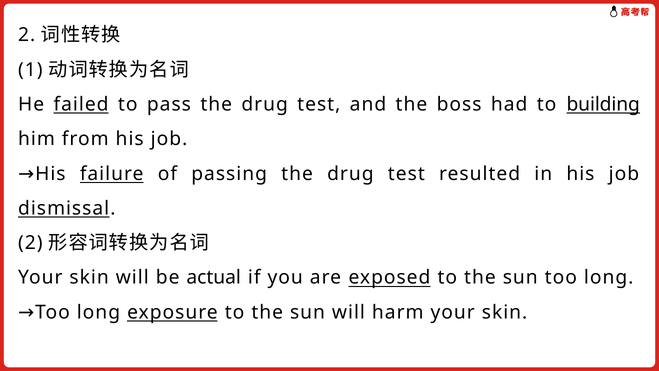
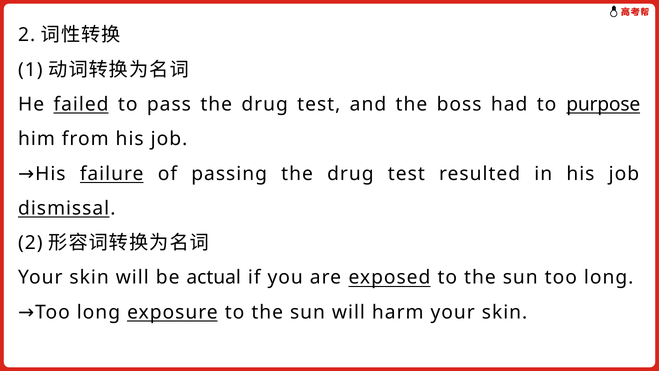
building: building -> purpose (603, 104)
